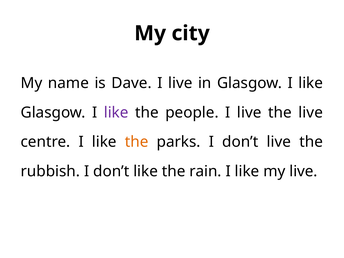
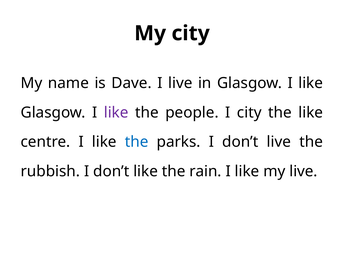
people I live: live -> city (249, 113)
the live: live -> like (311, 113)
the colour: orange -> blue (137, 142)
